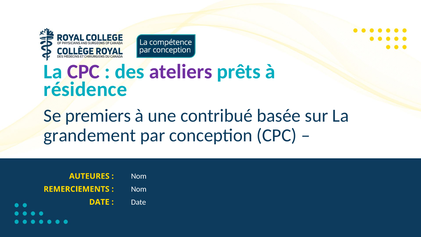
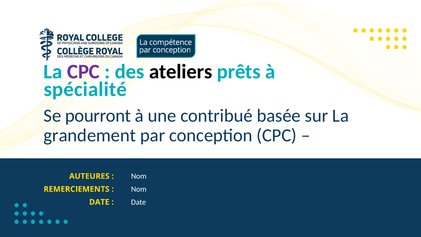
ateliers colour: purple -> black (181, 72)
résidence: résidence -> spécialité (85, 89)
premiers: premiers -> pourront (98, 116)
